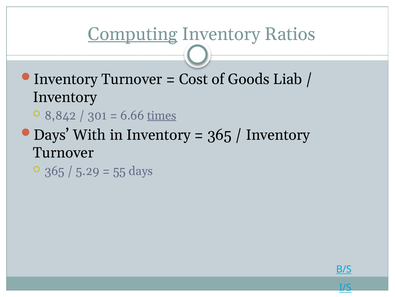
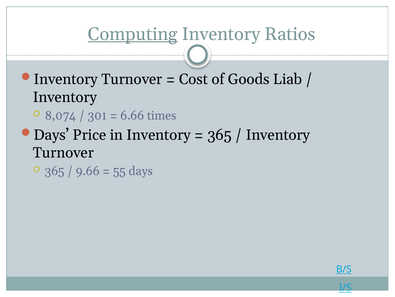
8,842: 8,842 -> 8,074 (60, 115)
times underline: present -> none (162, 115)
With: With -> Price (89, 135)
5.29: 5.29 -> 9.66 (88, 171)
